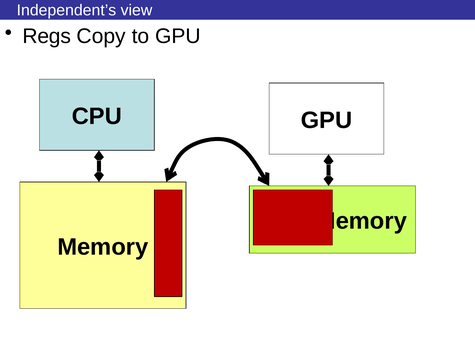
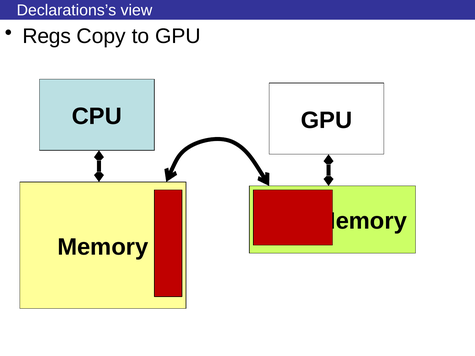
Independent’s: Independent’s -> Declarations’s (66, 10)
